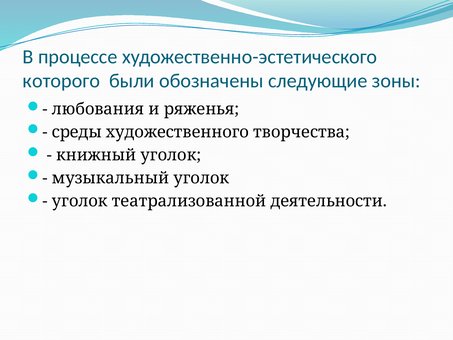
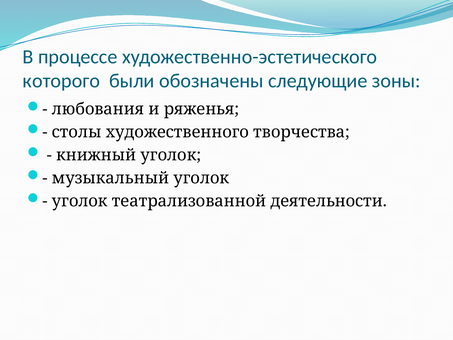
среды: среды -> столы (77, 132)
